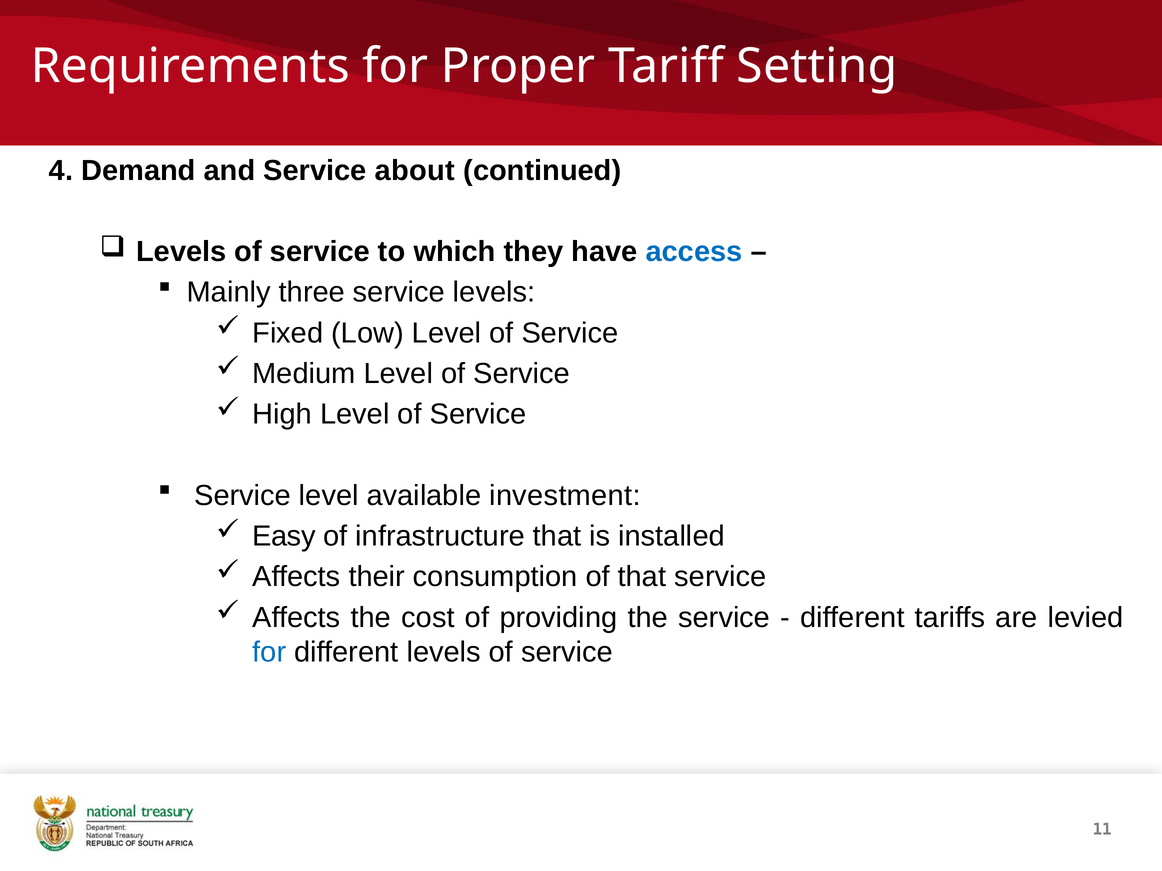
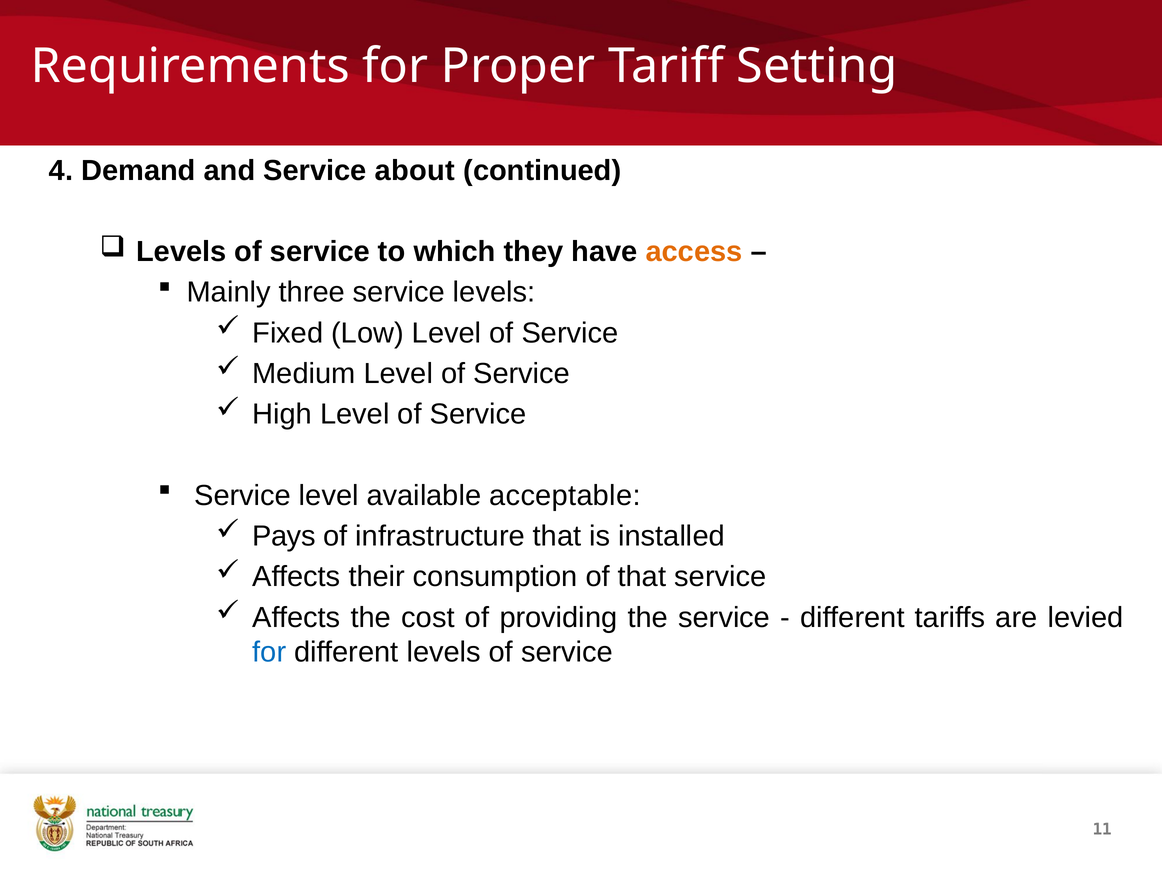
access colour: blue -> orange (694, 252)
investment: investment -> acceptable (565, 496)
Easy: Easy -> Pays (284, 537)
